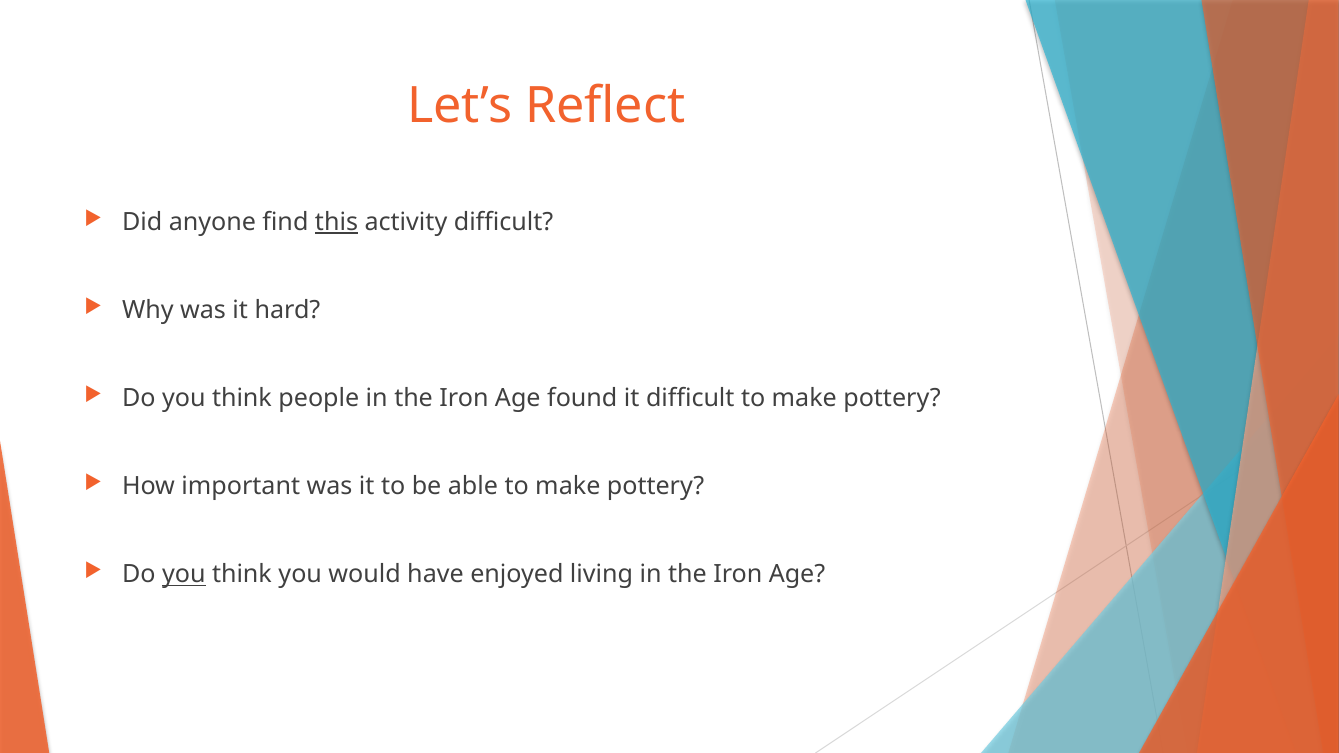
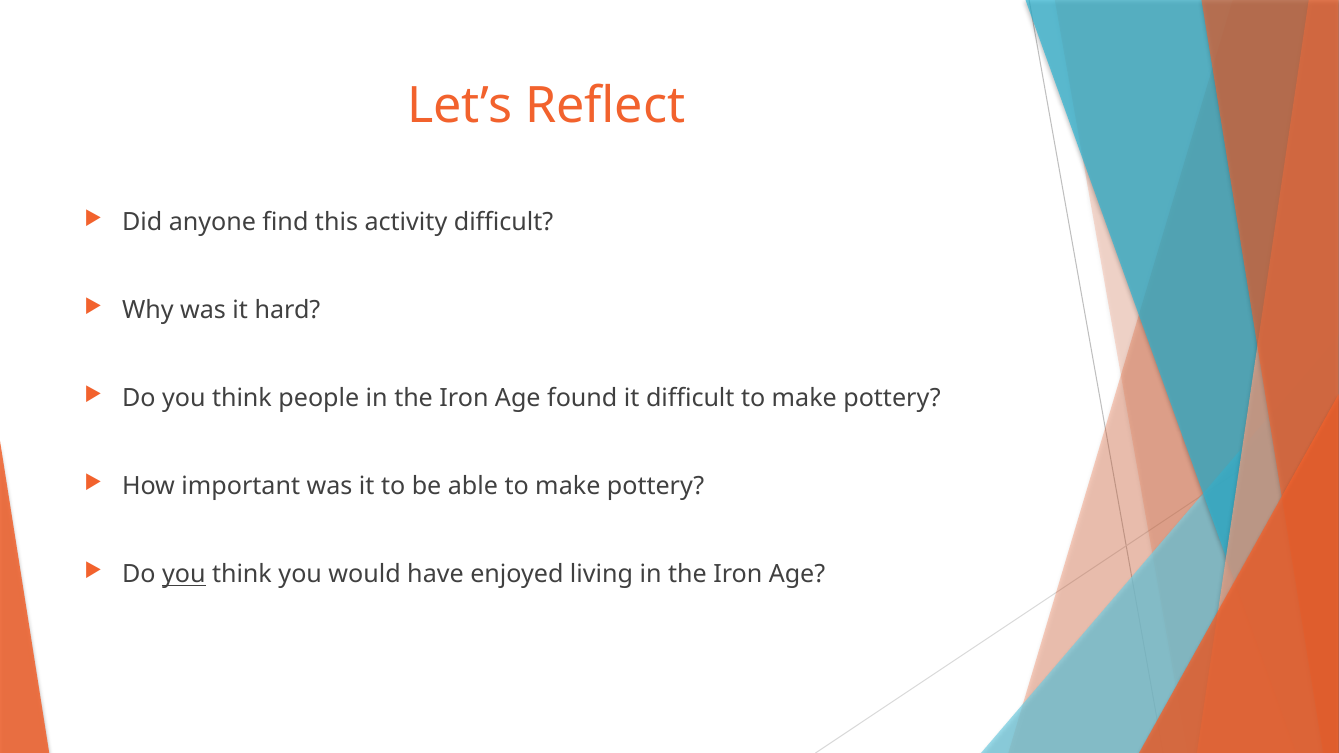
this underline: present -> none (337, 222)
